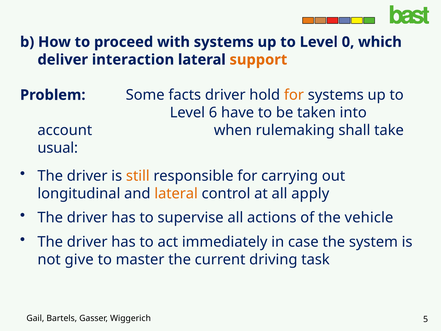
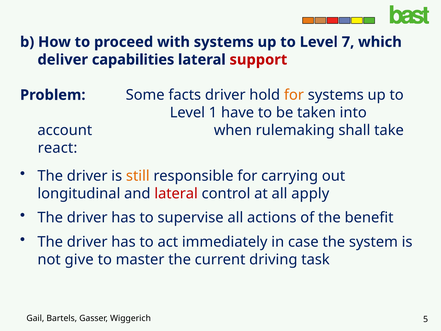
0: 0 -> 7 (348, 42)
interaction: interaction -> capabilities (133, 60)
support colour: orange -> red (258, 60)
6: 6 -> 1 (213, 113)
usual: usual -> react (58, 148)
lateral colour: orange -> red (176, 193)
vehicle: vehicle -> benefit (369, 218)
